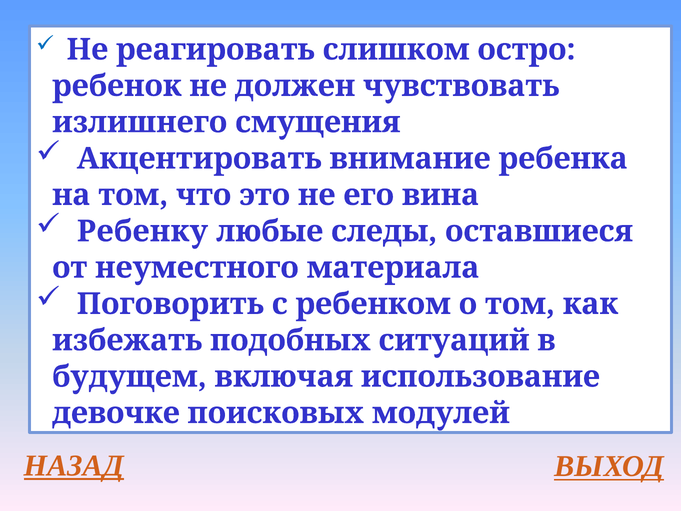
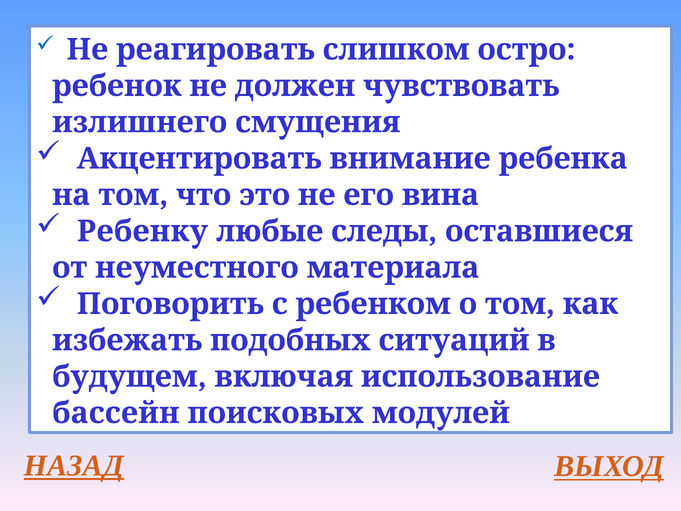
девочке: девочке -> бассейн (116, 413)
